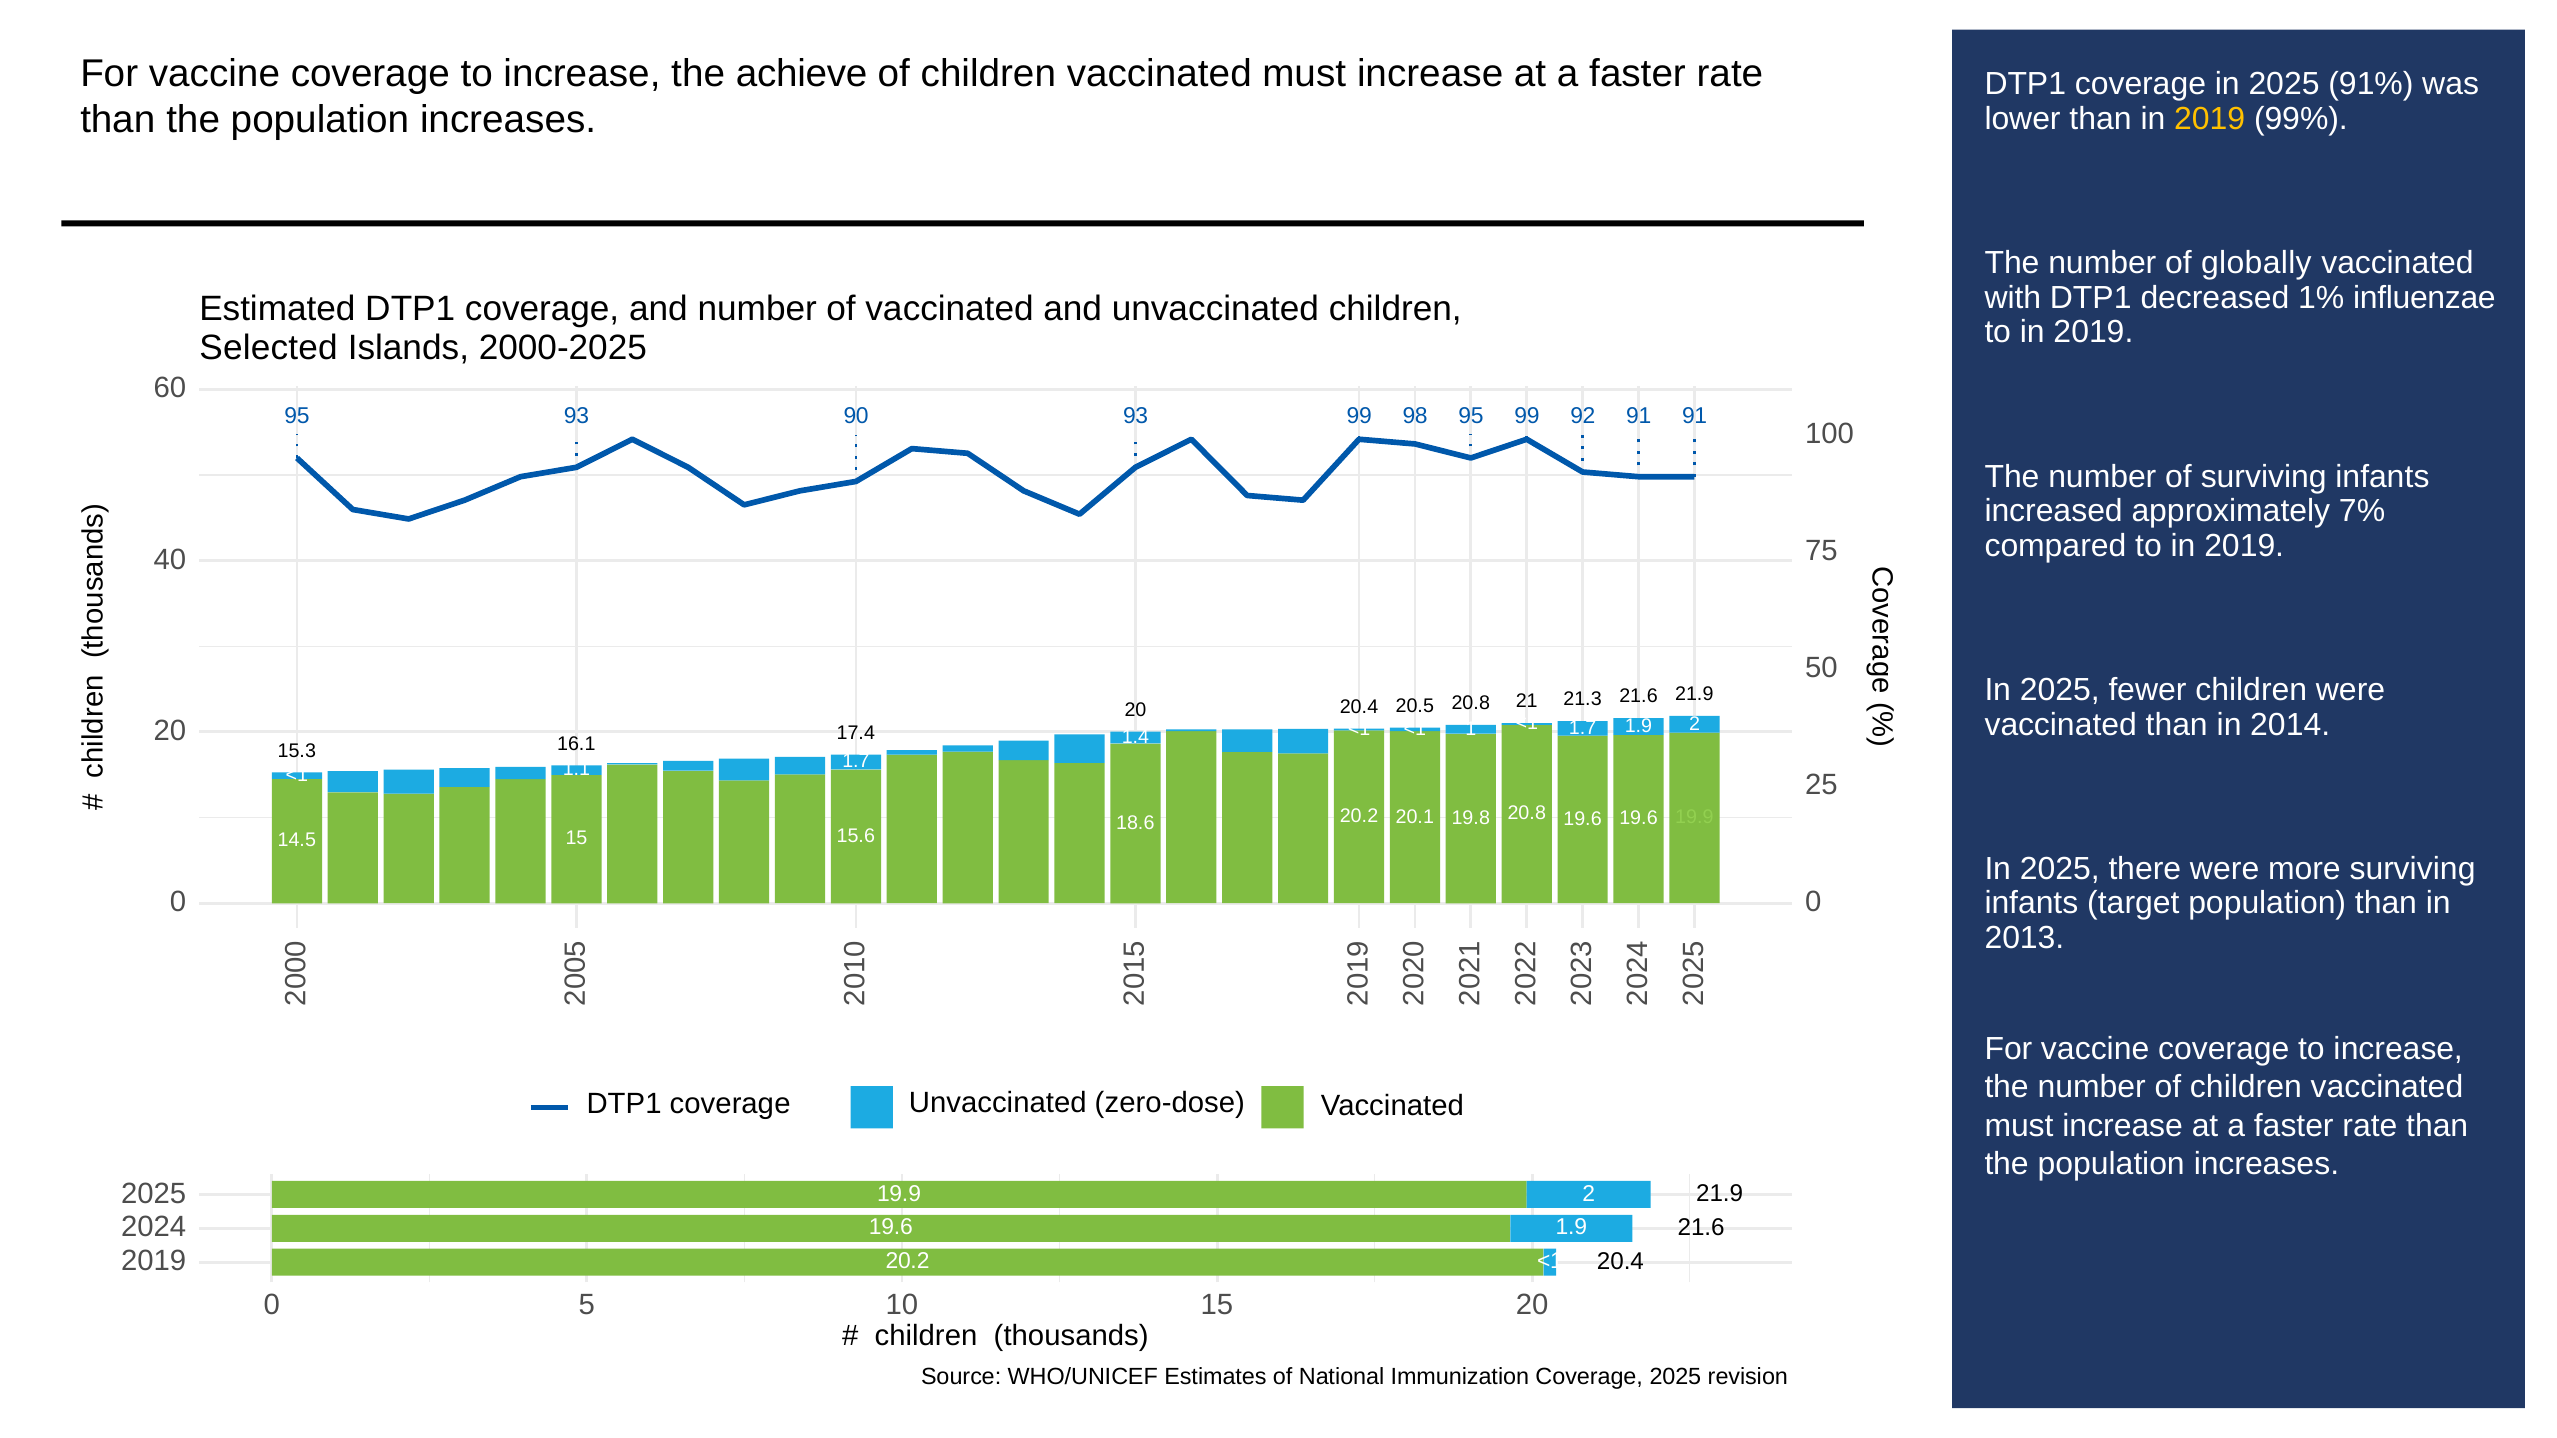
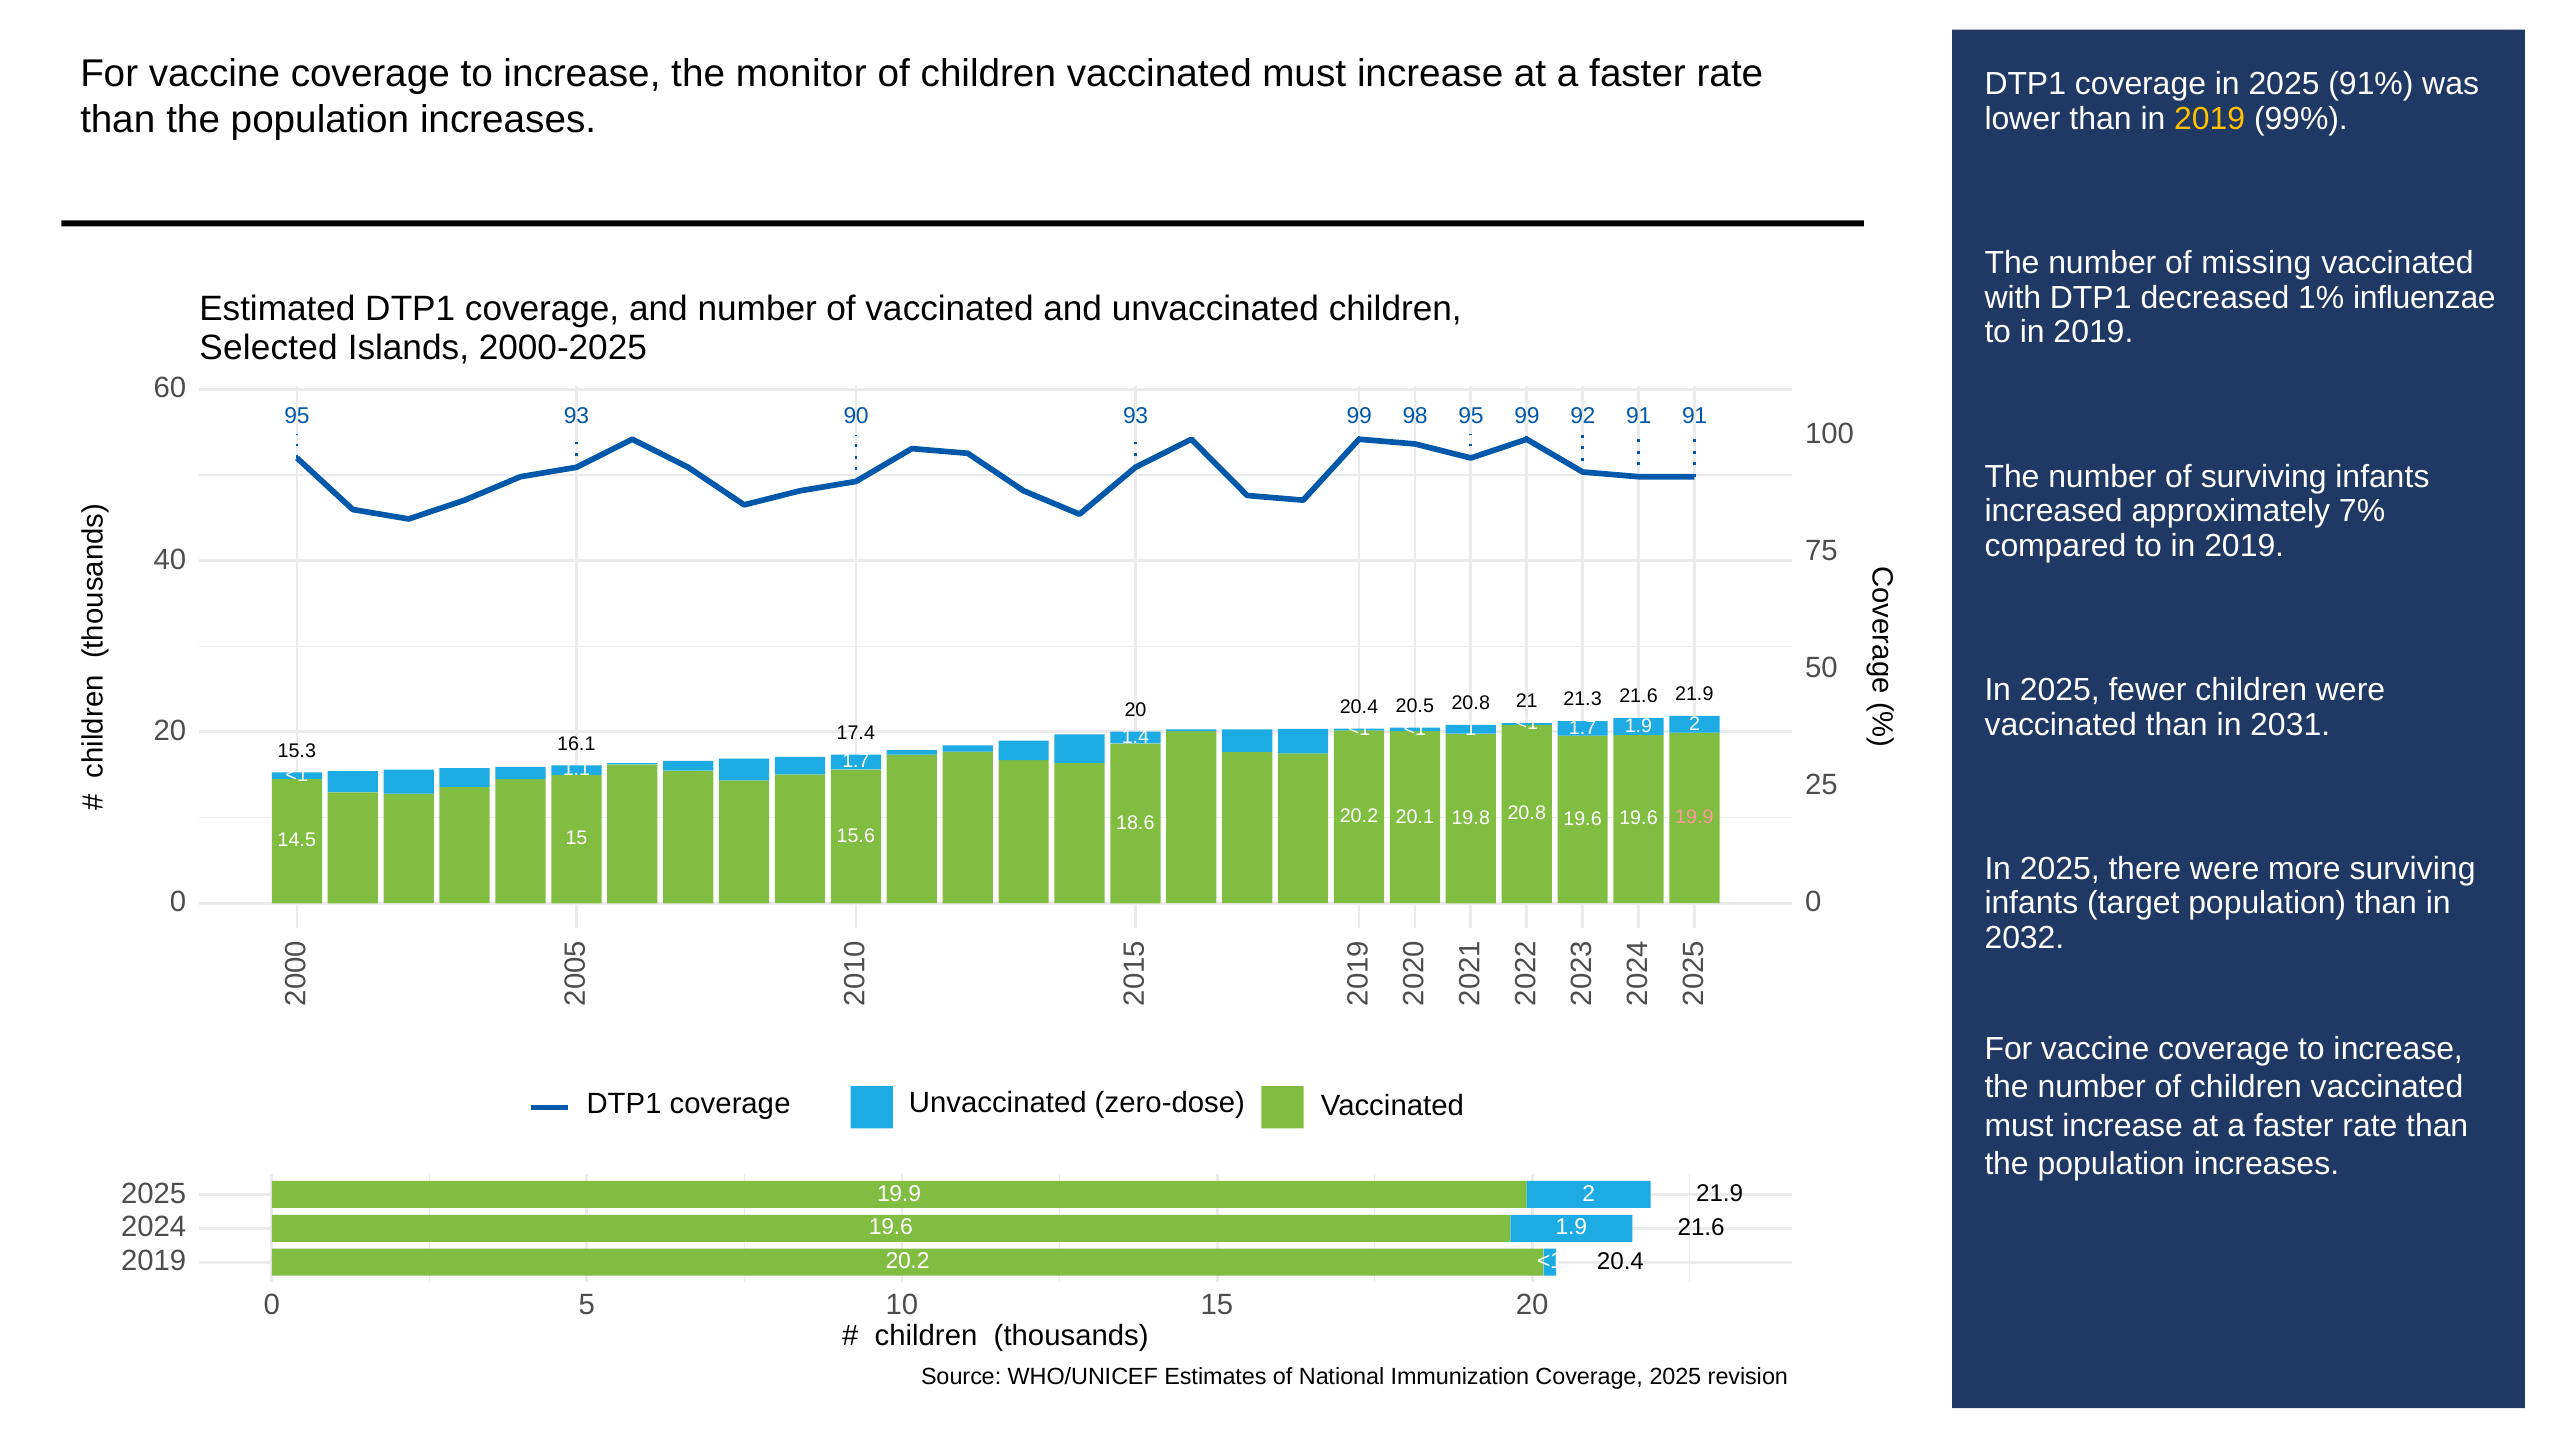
achieve: achieve -> monitor (801, 74)
globally: globally -> missing (2256, 263)
2014: 2014 -> 2031 (2290, 725)
19.9 colour: light green -> pink (1694, 817)
2013: 2013 -> 2032 (2024, 938)
